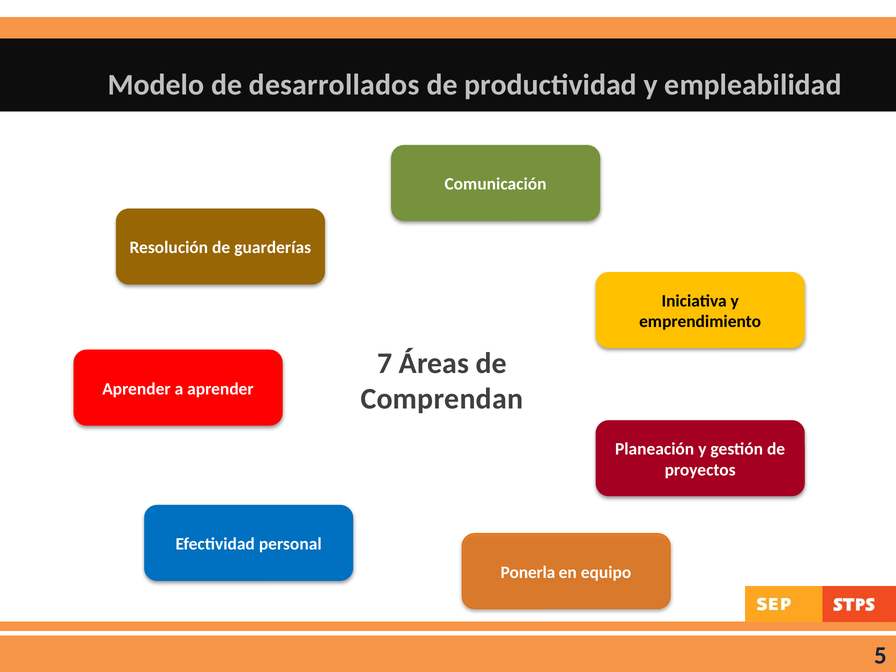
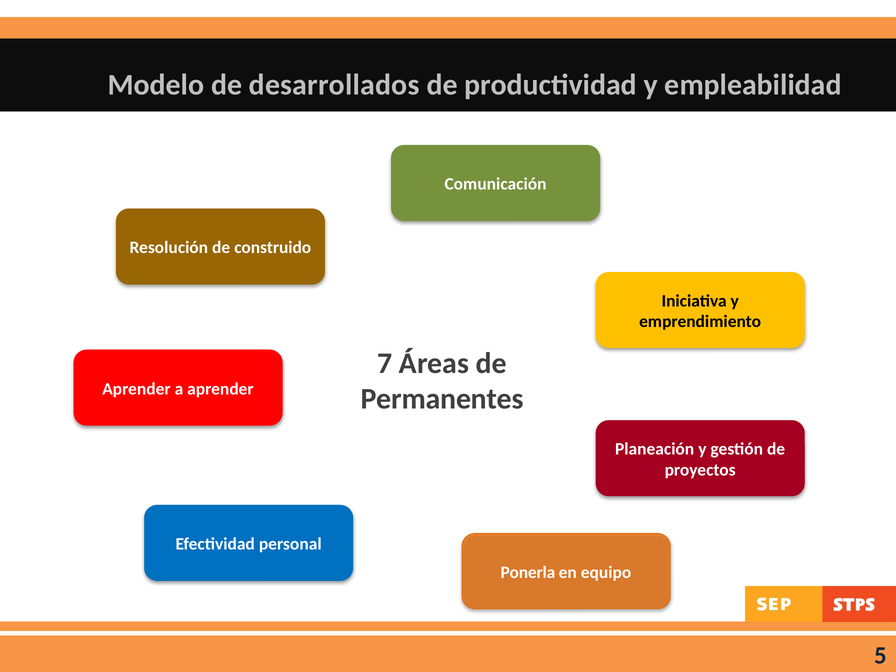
guarderías: guarderías -> construido (273, 248)
Comprendan: Comprendan -> Permanentes (442, 399)
